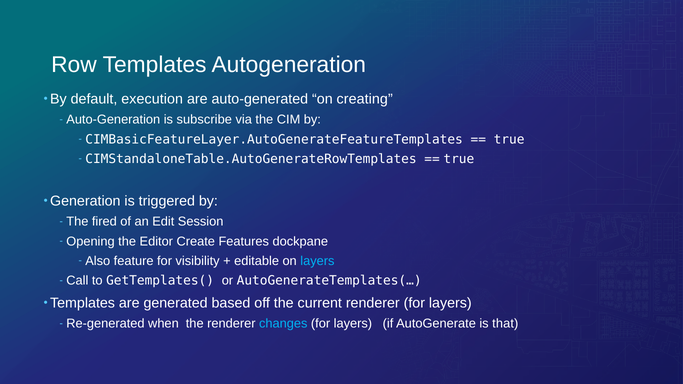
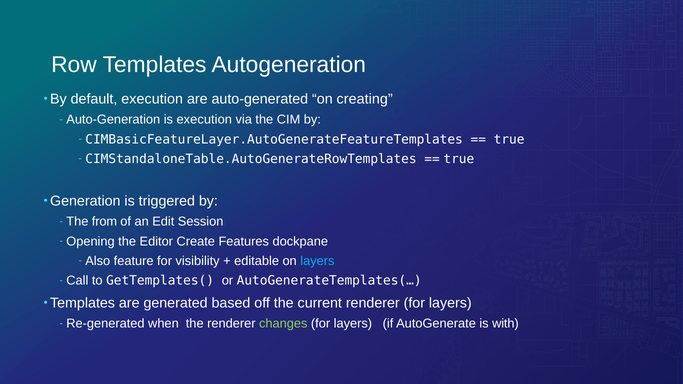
is subscribe: subscribe -> execution (204, 120)
fired: fired -> from (104, 222)
changes colour: light blue -> light green (283, 324)
that: that -> with (505, 324)
